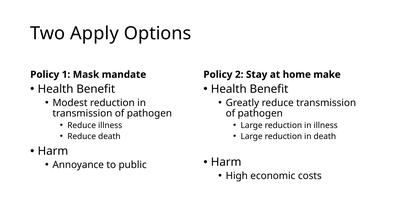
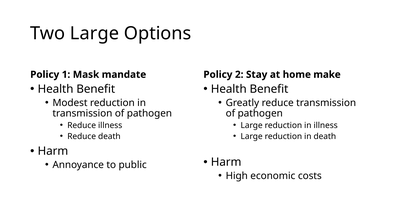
Two Apply: Apply -> Large (94, 33)
